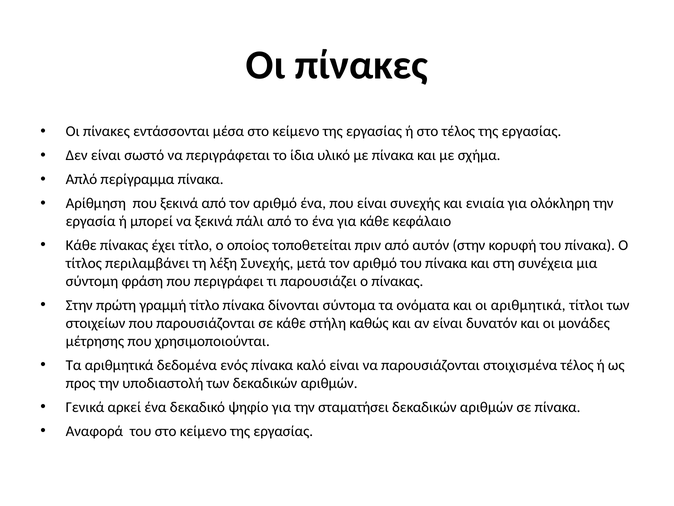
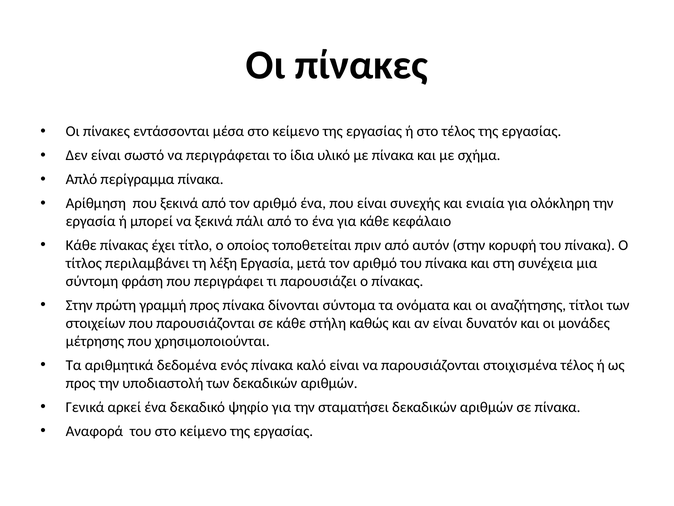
λέξη Συνεχής: Συνεχής -> Εργασία (267, 263)
γραμμή τίτλο: τίτλο -> προς (205, 305)
οι αριθμητικά: αριθμητικά -> αναζήτησης (528, 305)
